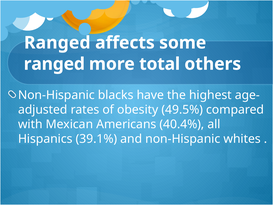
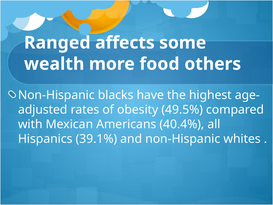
ranged: ranged -> wealth (54, 64)
total: total -> food (159, 64)
